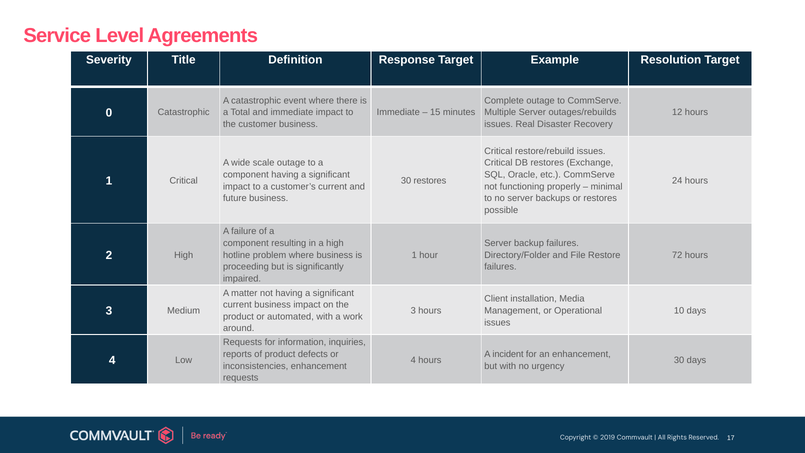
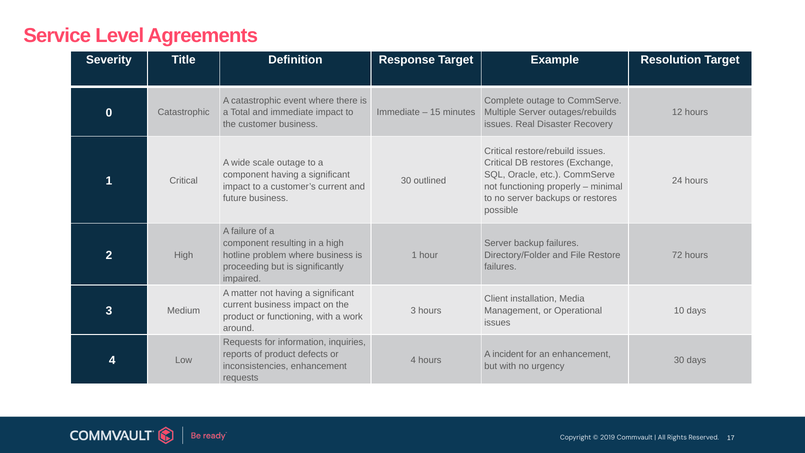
30 restores: restores -> outlined (430, 181)
or automated: automated -> functioning (291, 316)
